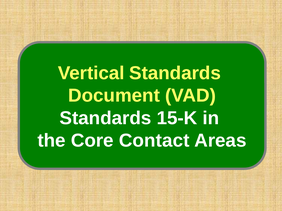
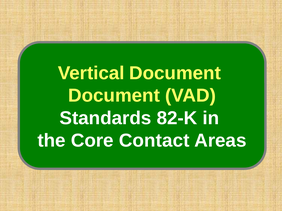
Vertical Standards: Standards -> Document (175, 73)
15-K: 15-K -> 82-K (177, 118)
